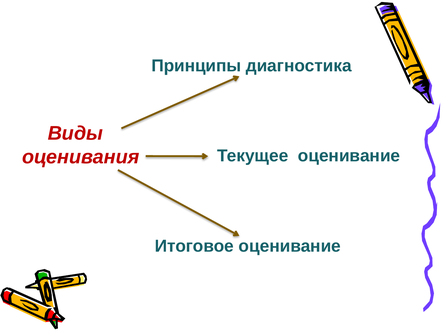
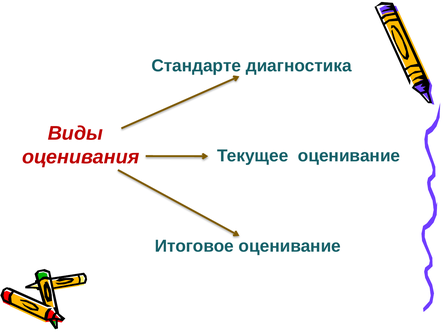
Принципы: Принципы -> Стандарте (196, 66)
